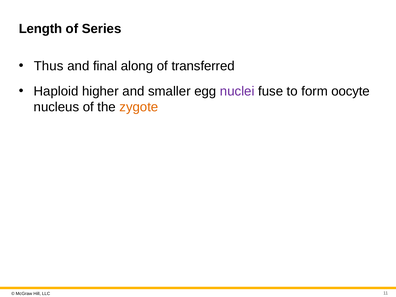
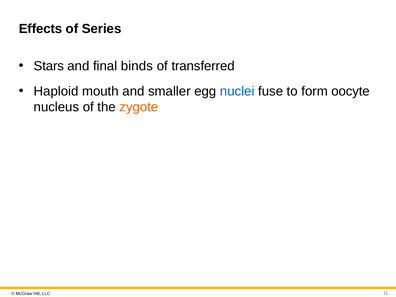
Length: Length -> Effects (40, 29)
Thus: Thus -> Stars (49, 66)
along: along -> binds (137, 66)
higher: higher -> mouth (100, 91)
nuclei colour: purple -> blue (237, 91)
